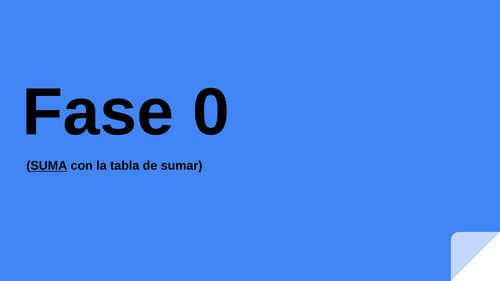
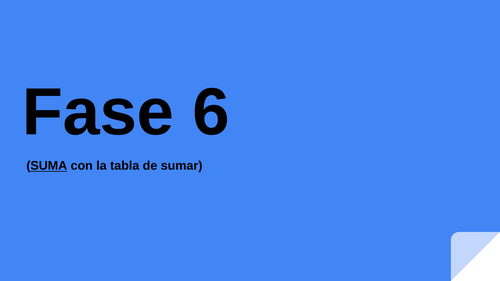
0: 0 -> 6 (211, 113)
